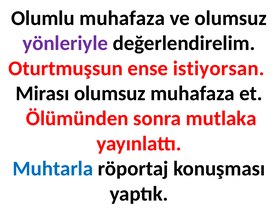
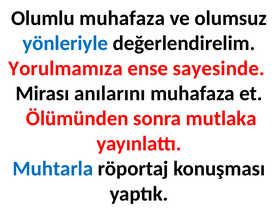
yönleriyle colour: purple -> blue (65, 43)
Oturtmuşsun: Oturtmuşsun -> Yorulmamıza (66, 68)
istiyorsan: istiyorsan -> sayesinde (219, 68)
Mirası olumsuz: olumsuz -> anılarını (110, 93)
